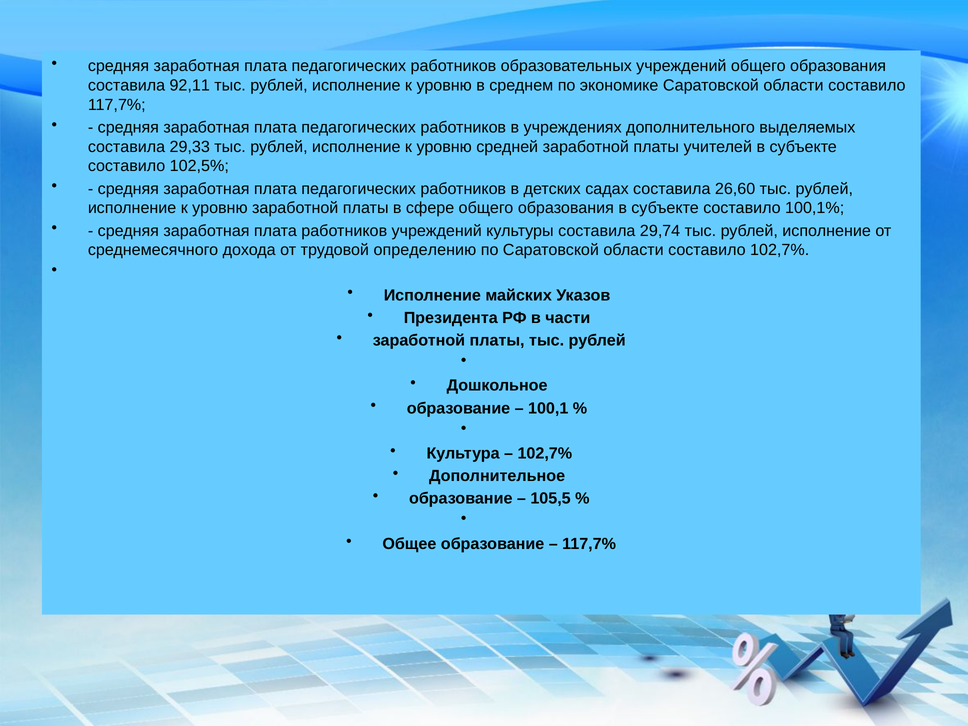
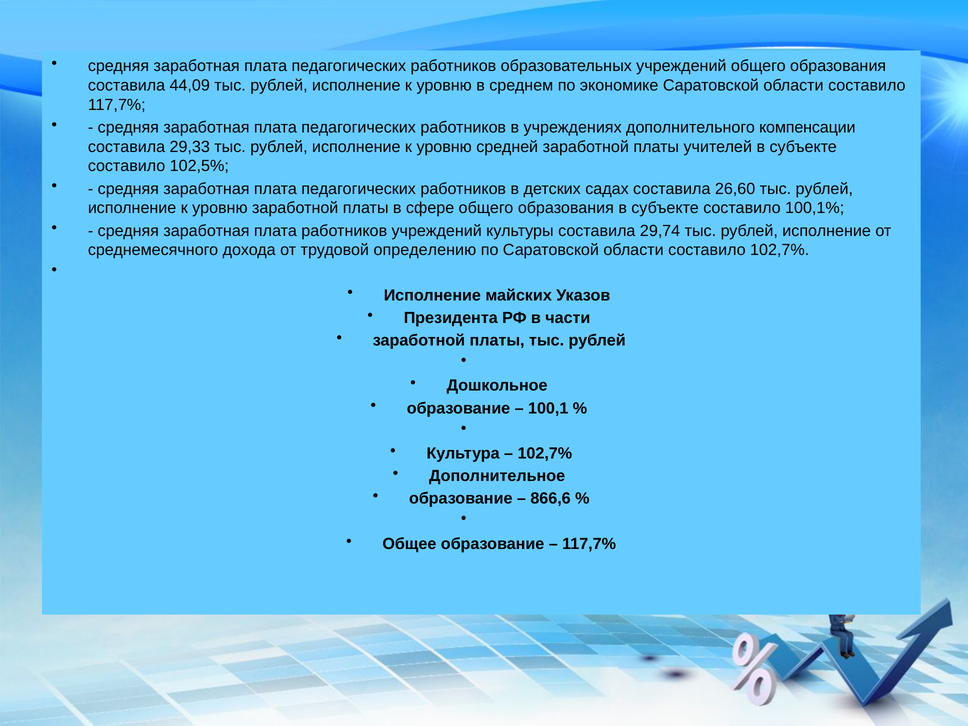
92,11: 92,11 -> 44,09 (190, 85)
выделяемых: выделяемых -> компенсации (807, 127)
105,5: 105,5 -> 866,6 (551, 499)
